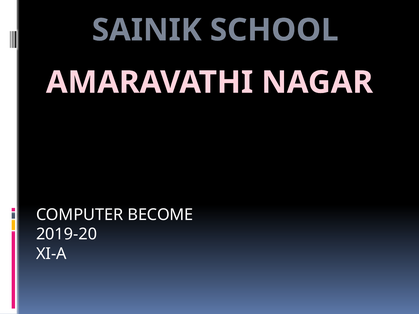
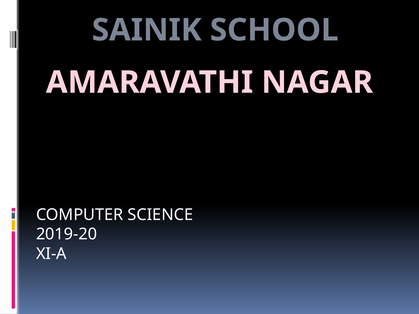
BECOME: BECOME -> SCIENCE (160, 215)
